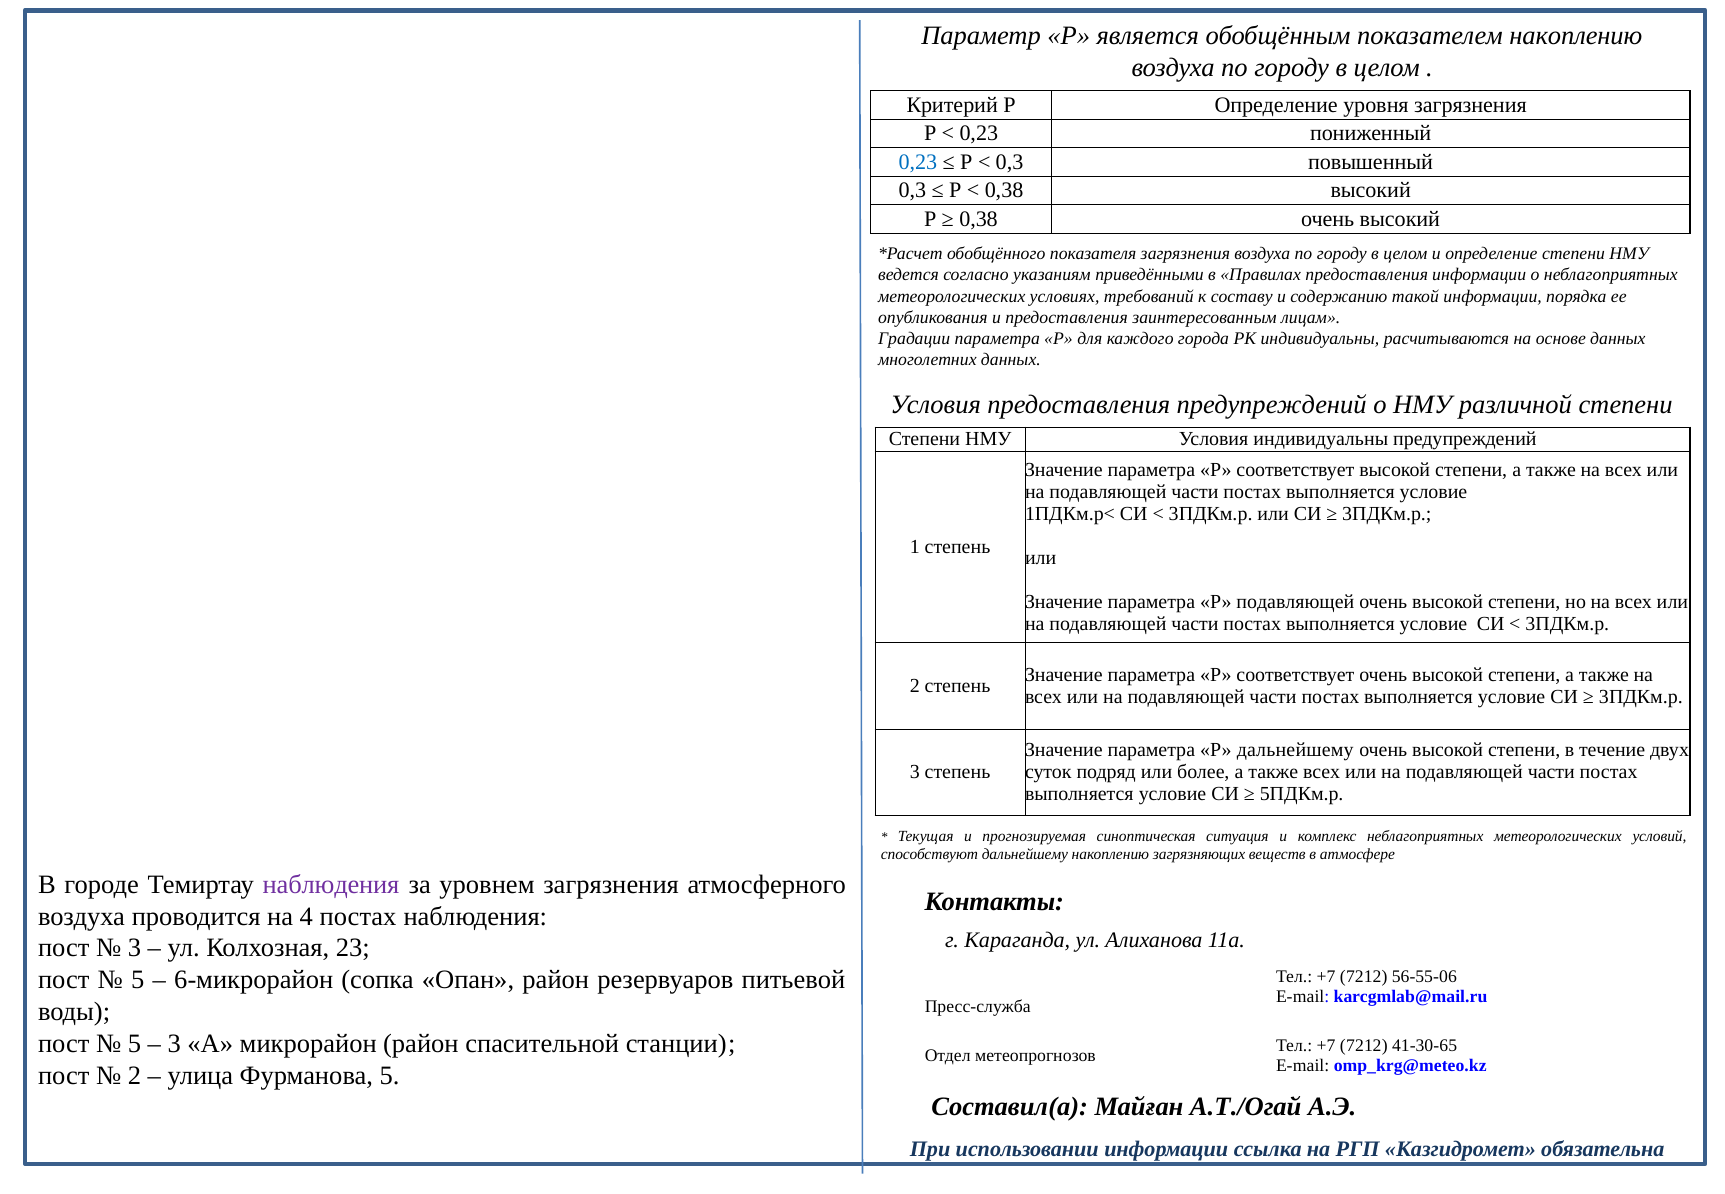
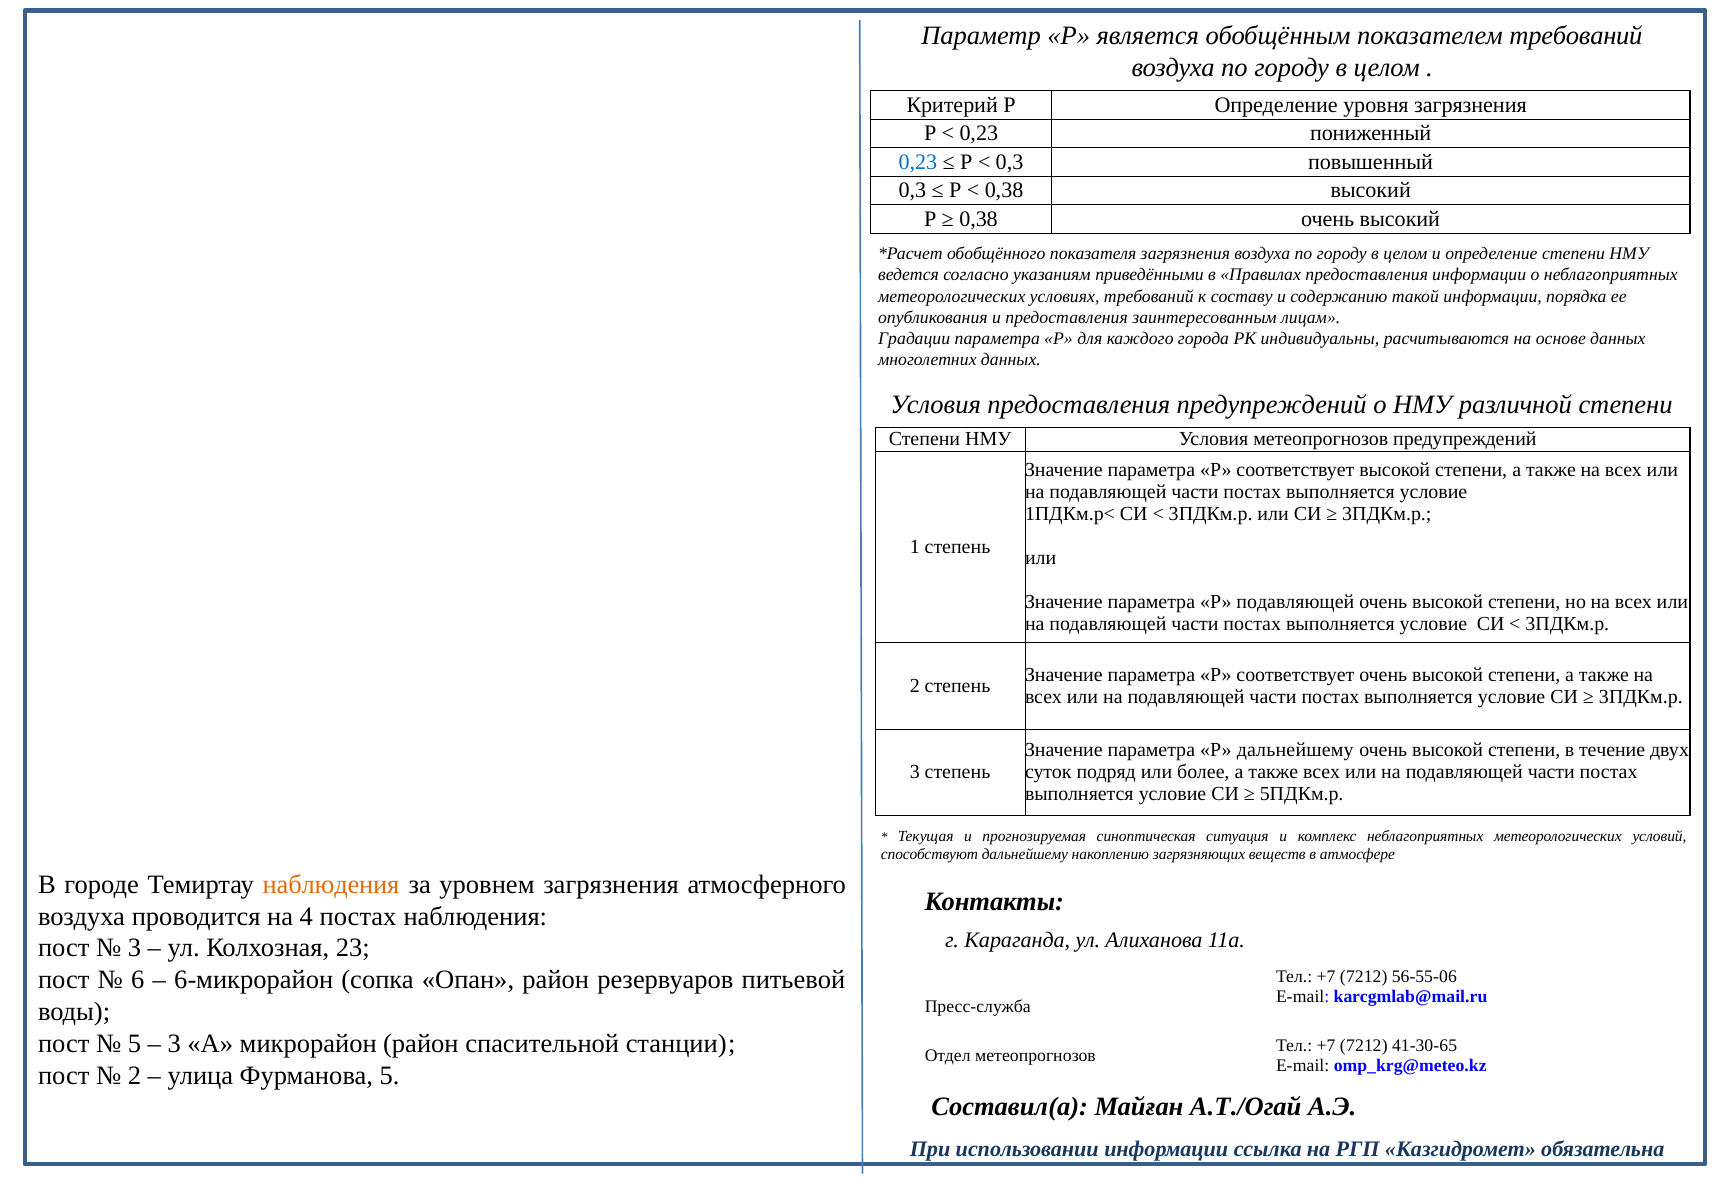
показателем накоплению: накоплению -> требований (1576, 36)
Условия индивидуальны: индивидуальны -> метеопрогнозов (1321, 439)
наблюдения colour: purple -> orange (331, 885)
5: 5 -> 6 (138, 980)
